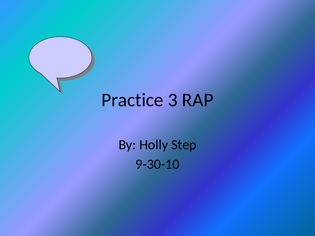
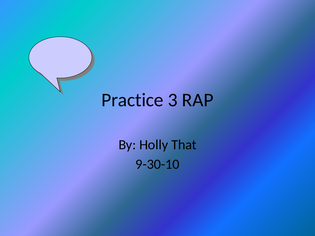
Step: Step -> That (184, 145)
